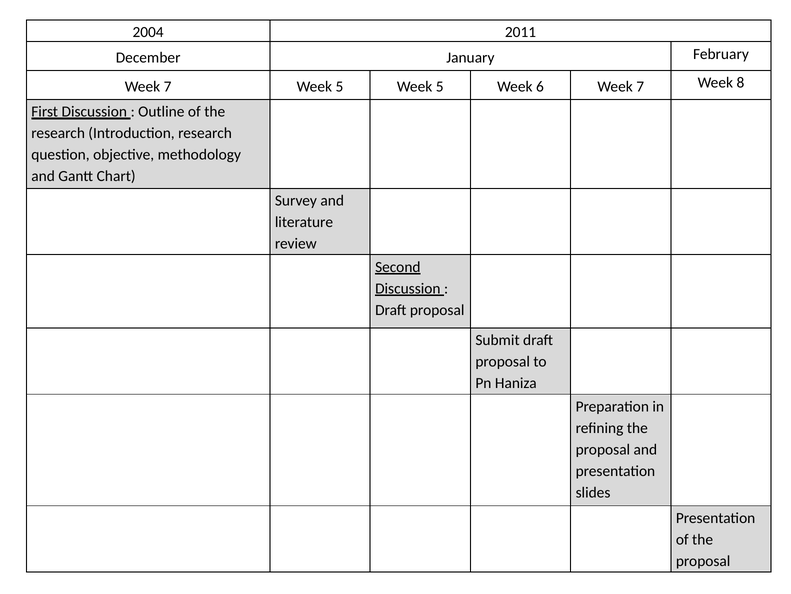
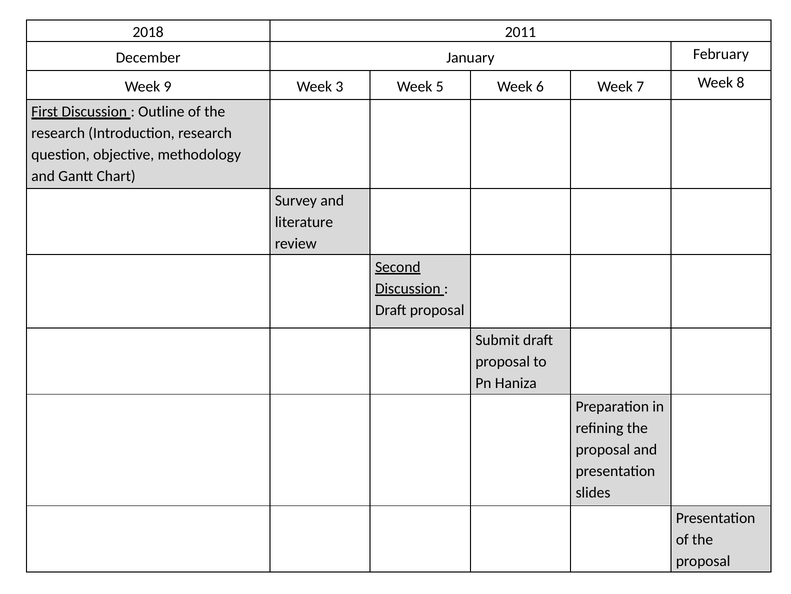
2004: 2004 -> 2018 (148, 32)
7: 7 -> 9 (168, 86)
5: 5 -> 3 (339, 86)
